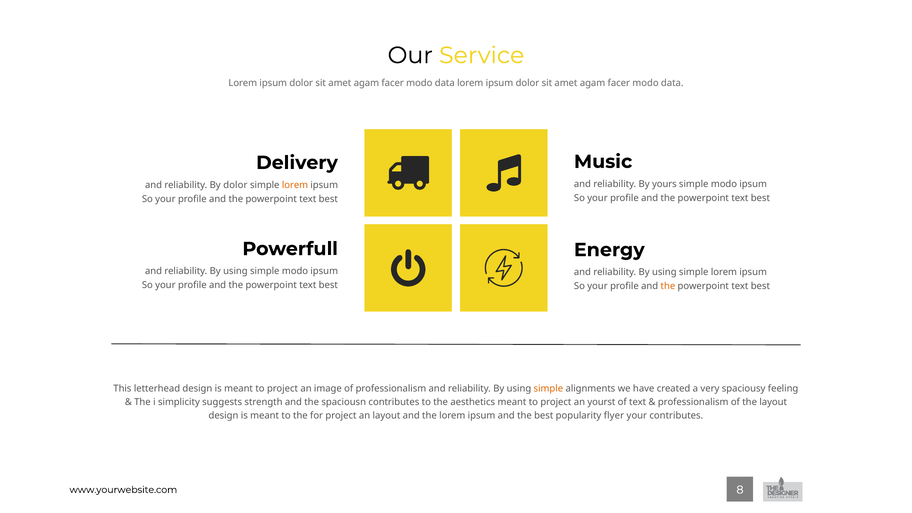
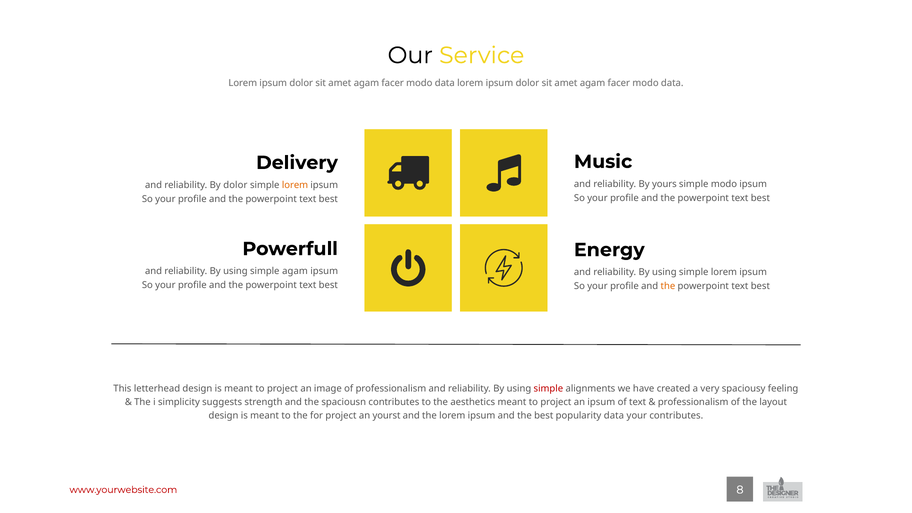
using simple modo: modo -> agam (295, 271)
simple colour: orange -> red (548, 388)
an yourst: yourst -> ipsum (601, 402)
an layout: layout -> yourst (387, 416)
popularity flyer: flyer -> data (614, 416)
www.yourwebsite.com colour: black -> red (123, 490)
